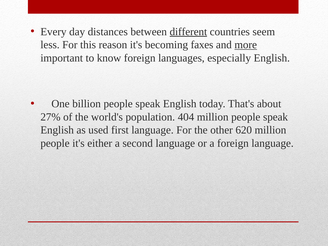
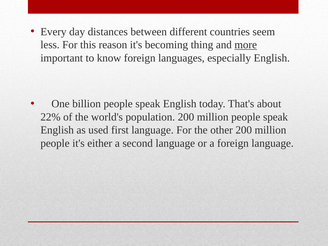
different underline: present -> none (188, 32)
faxes: faxes -> thing (202, 45)
27%: 27% -> 22% (50, 117)
population 404: 404 -> 200 (186, 117)
other 620: 620 -> 200 (244, 130)
